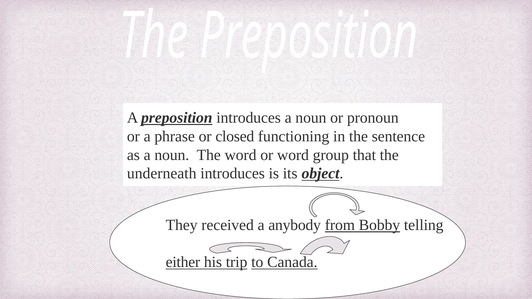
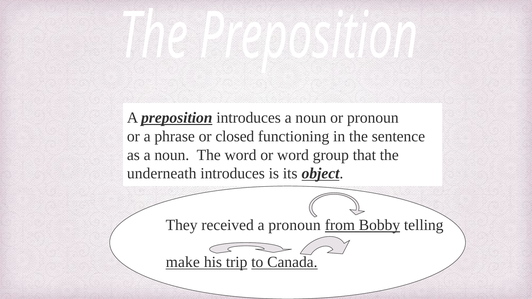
a anybody: anybody -> pronoun (295, 225)
either: either -> make (183, 262)
